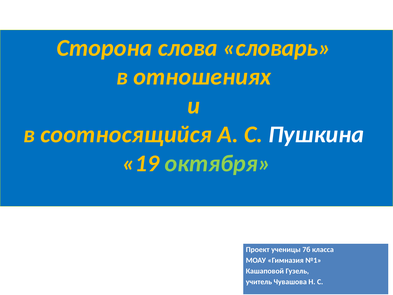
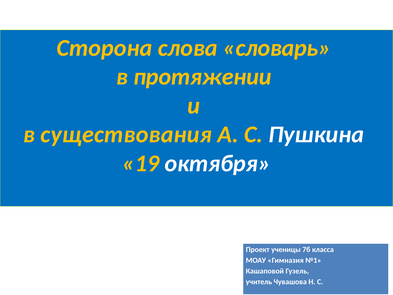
отношениях: отношениях -> протяжении (202, 77)
соотносящийся: соотносящийся -> существования (126, 134)
октября colour: light green -> white (218, 163)
